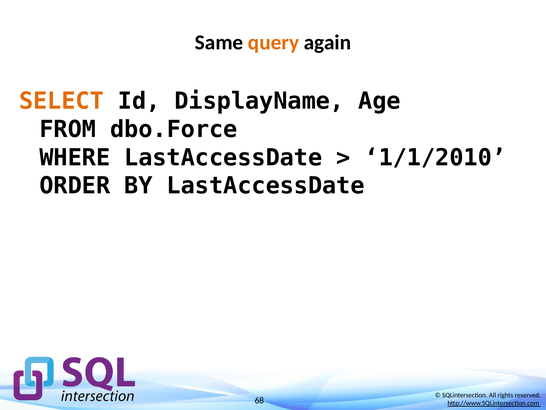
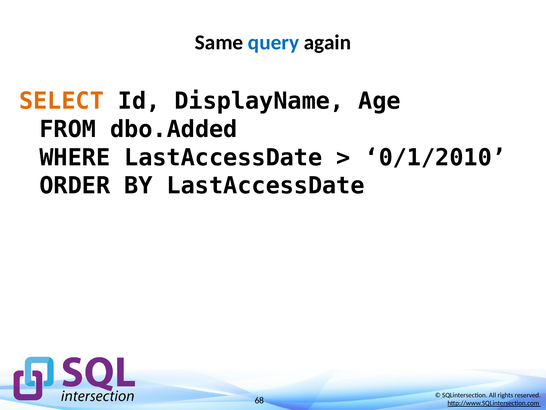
query colour: orange -> blue (274, 42)
dbo.Force: dbo.Force -> dbo.Added (174, 129)
1/1/2010: 1/1/2010 -> 0/1/2010 (435, 157)
